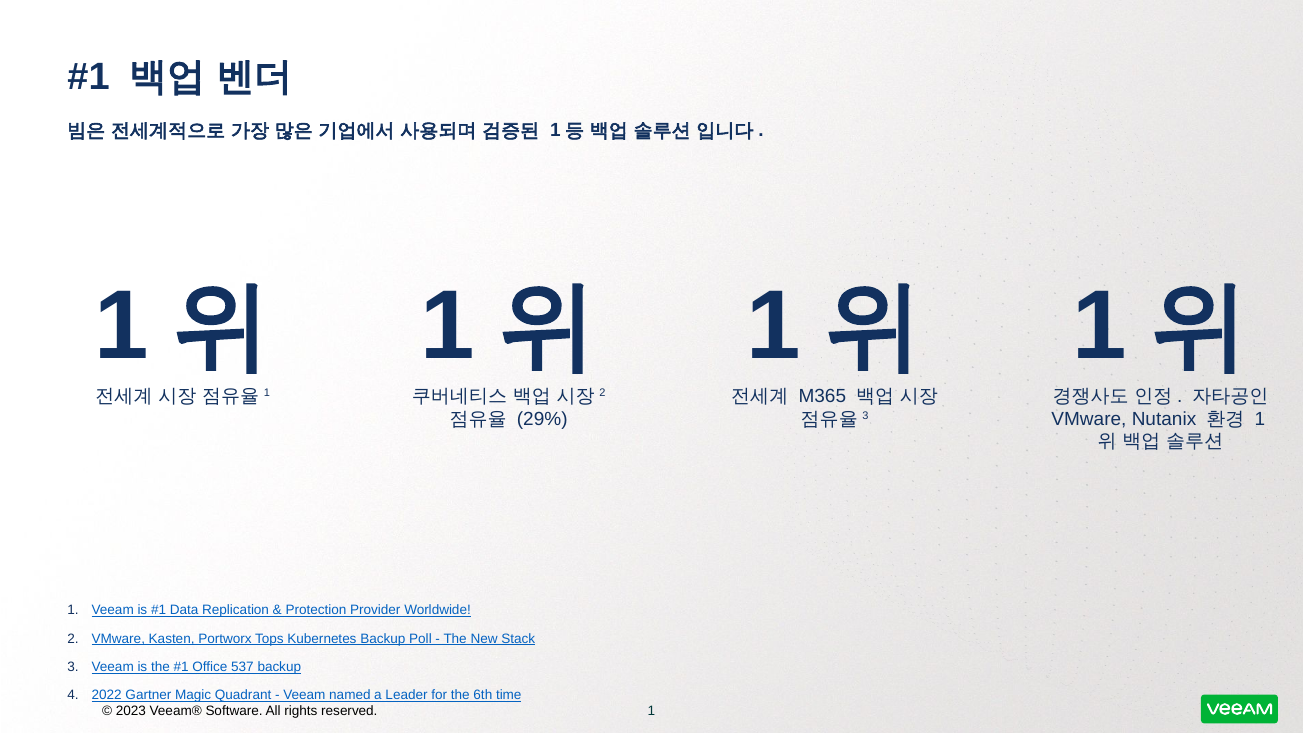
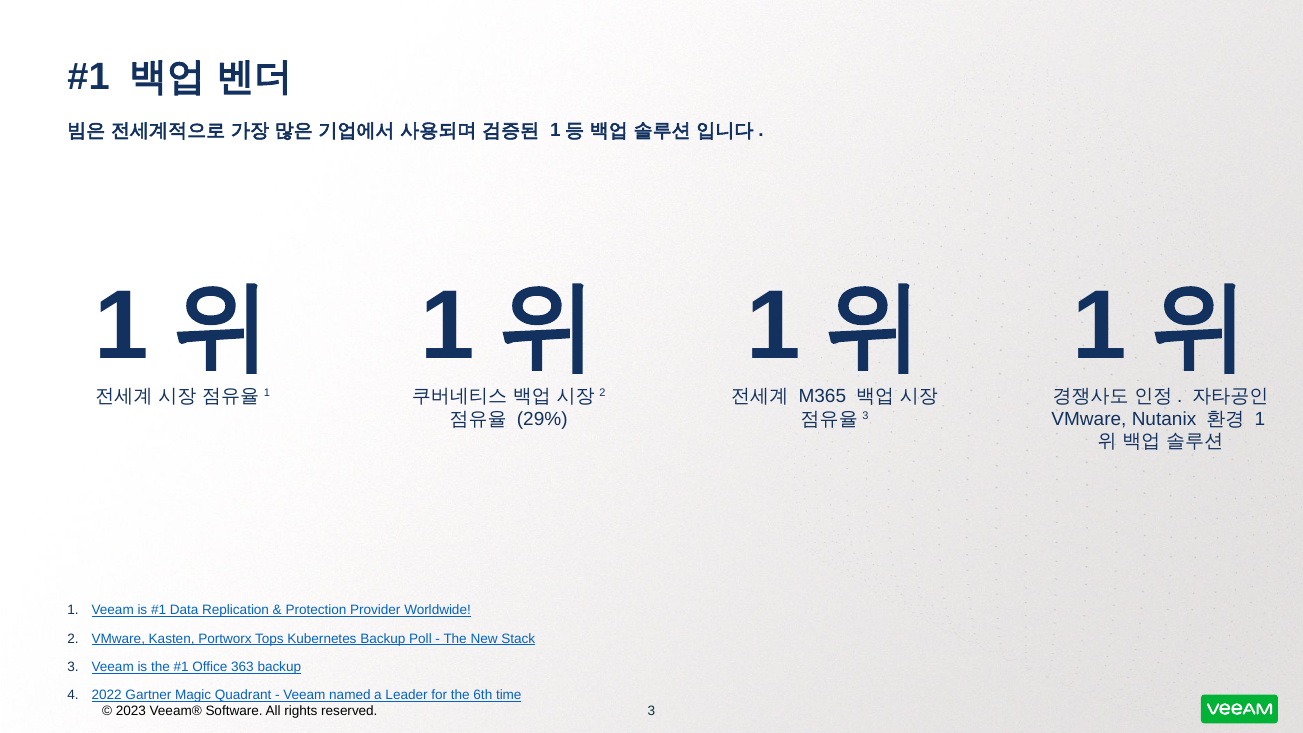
537: 537 -> 363 (242, 667)
1: 1 -> 3 (651, 711)
